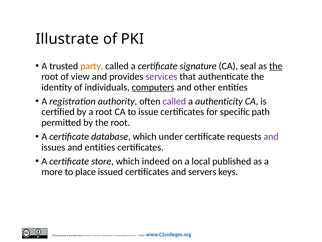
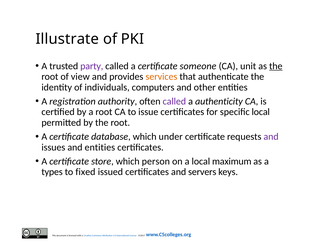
party colour: orange -> purple (92, 66)
signature: signature -> someone (198, 66)
seal: seal -> unit (248, 66)
services colour: purple -> orange (161, 77)
computers underline: present -> none (153, 87)
specific path: path -> local (261, 112)
indeed: indeed -> person (156, 161)
published: published -> maximum (232, 161)
more: more -> types (52, 172)
place: place -> fixed (85, 172)
